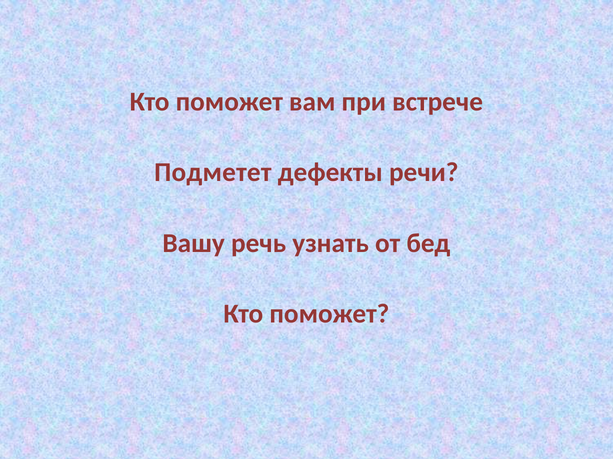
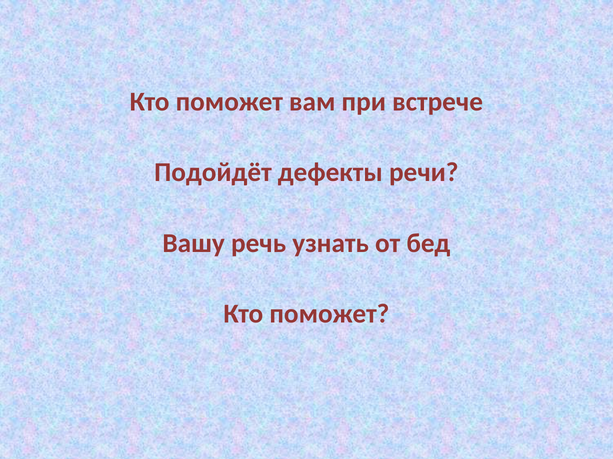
Подметет: Подметет -> Подойдёт (213, 173)
